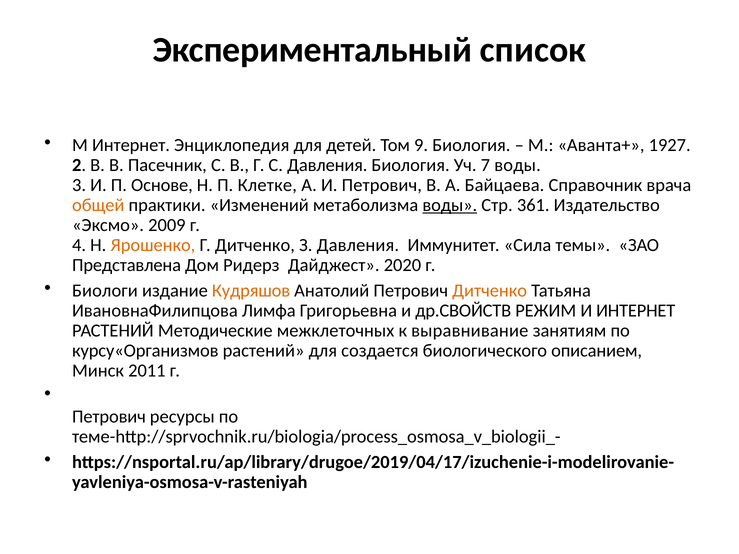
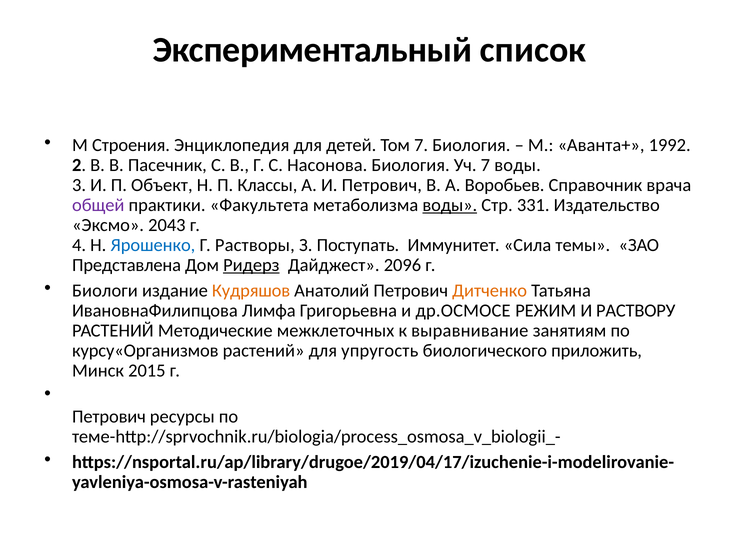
М Интернет: Интернет -> Строения (131, 145)
Том 9: 9 -> 7 (421, 145)
1927: 1927 -> 1992 (670, 145)
С Давления: Давления -> Насонова (327, 165)
Основе: Основе -> Объект (162, 185)
Клетке: Клетке -> Классы (267, 185)
Байцаева: Байцаева -> Воробьев (505, 185)
общей colour: orange -> purple (98, 205)
Изменений: Изменений -> Факультета (259, 205)
361: 361 -> 331 (533, 205)
2009: 2009 -> 2043 (167, 225)
Ярошенко colour: orange -> blue (153, 245)
Г Дитченко: Дитченко -> Растворы (255, 245)
З Давления: Давления -> Поступать (358, 245)
Ридерз underline: none -> present (251, 265)
2020: 2020 -> 2096 (402, 265)
др.СВОЙСТВ: др.СВОЙСТВ -> др.ОСМОСЕ (463, 311)
И ИНТЕРНЕТ: ИНТЕРНЕТ -> РАСТВОРУ (636, 311)
создается: создается -> упругость (380, 351)
описанием: описанием -> приложить (597, 351)
2011: 2011 -> 2015 (147, 371)
